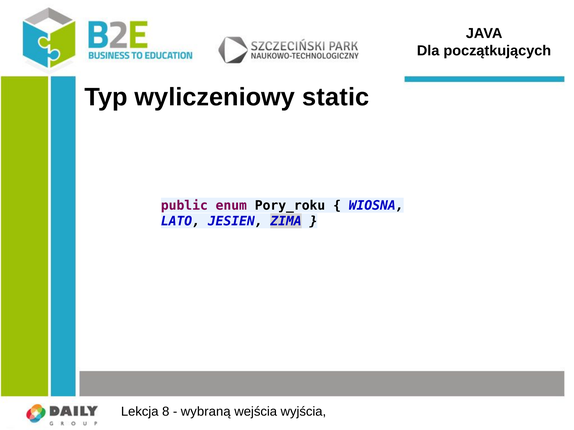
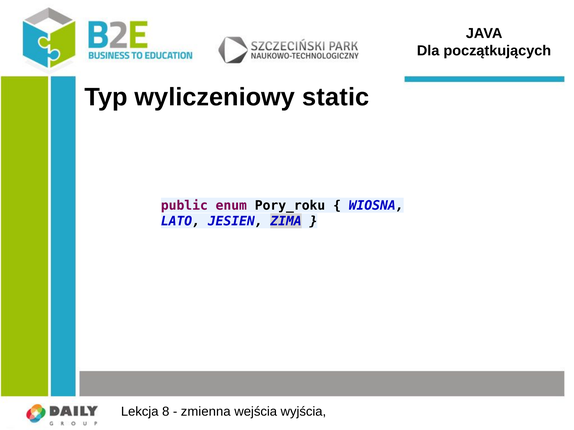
wybraną: wybraną -> zmienna (206, 412)
